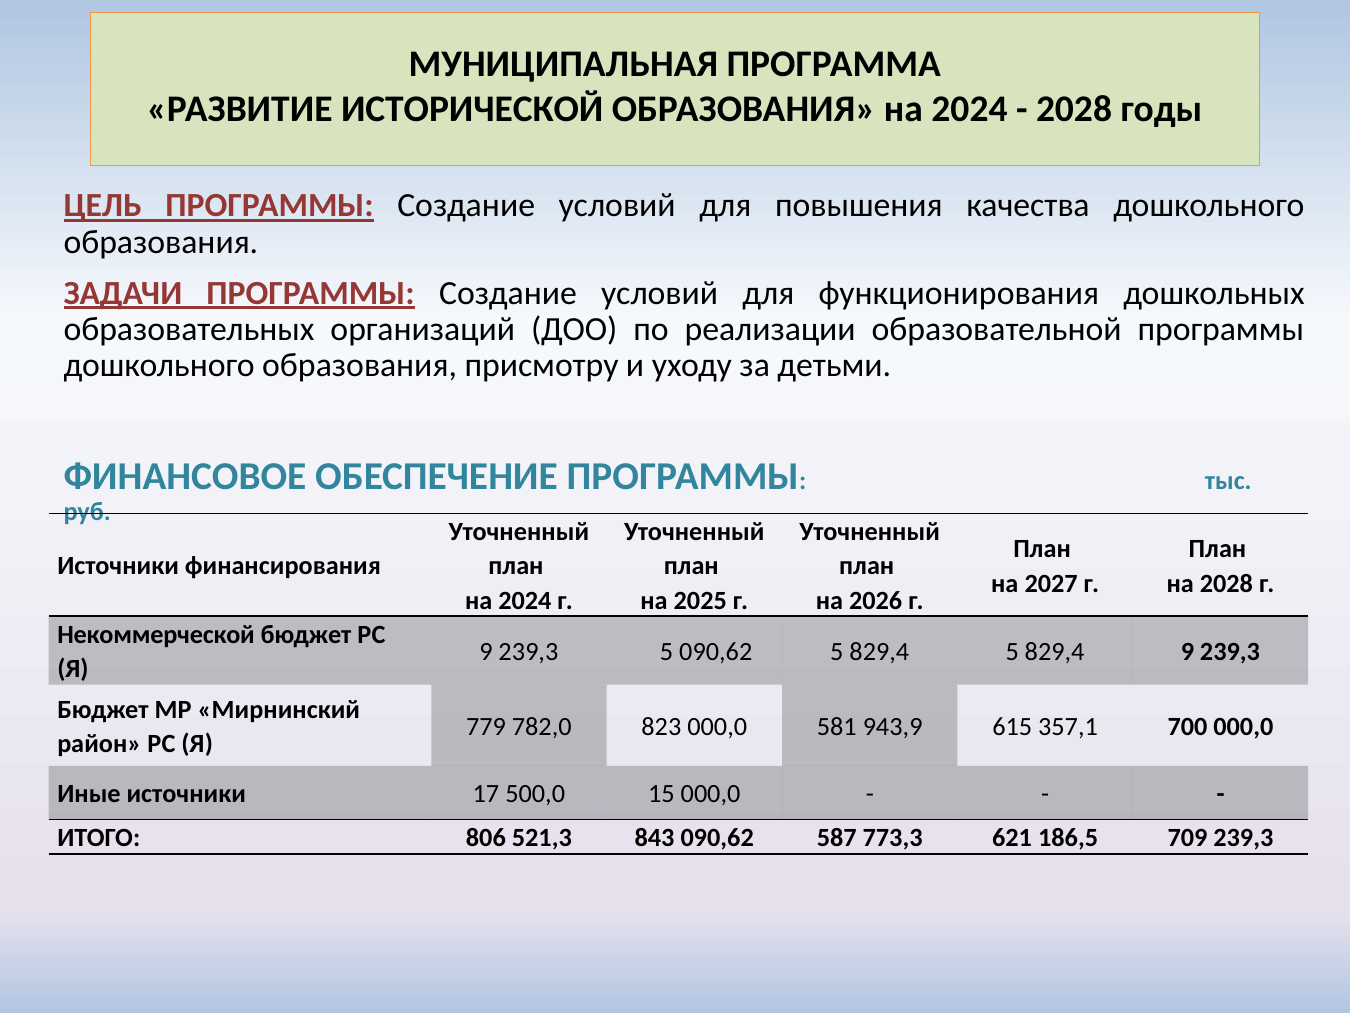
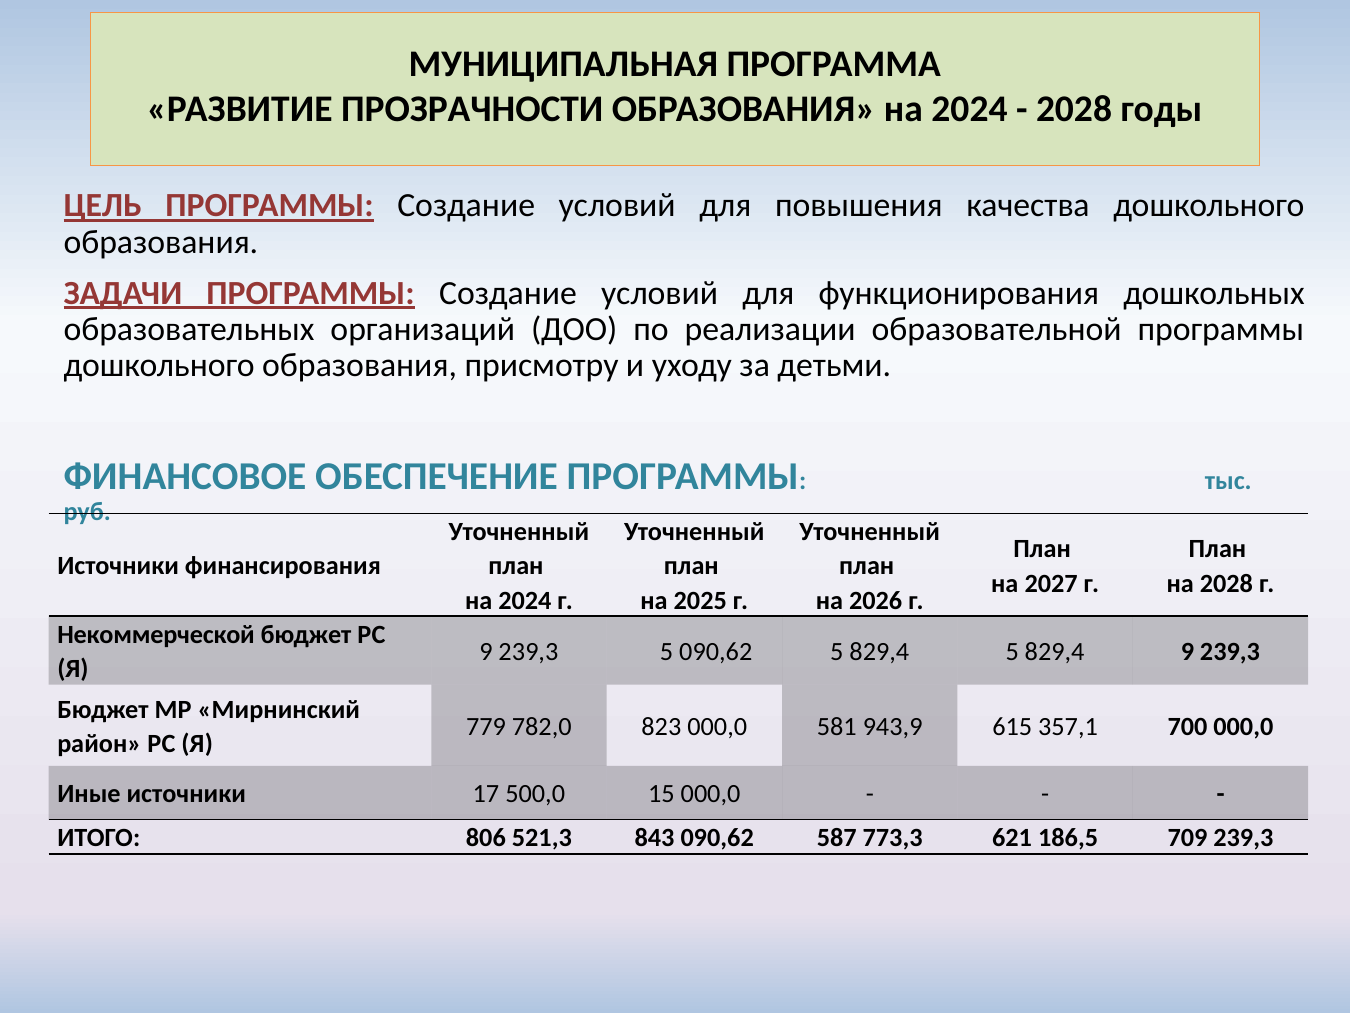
ИСТОРИЧЕСКОЙ: ИСТОРИЧЕСКОЙ -> ПРОЗРАЧНОСТИ (472, 109)
